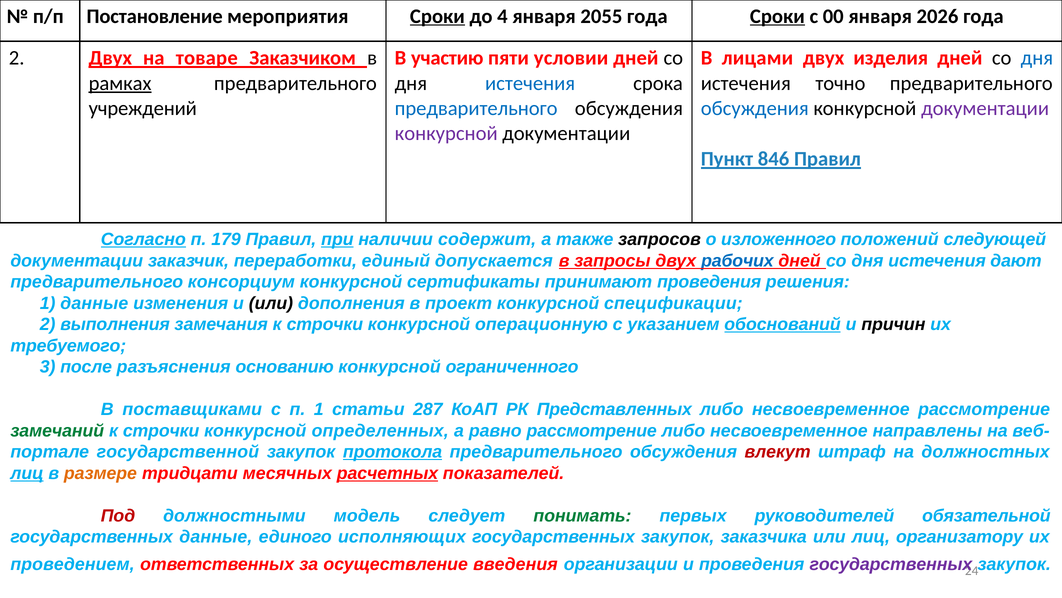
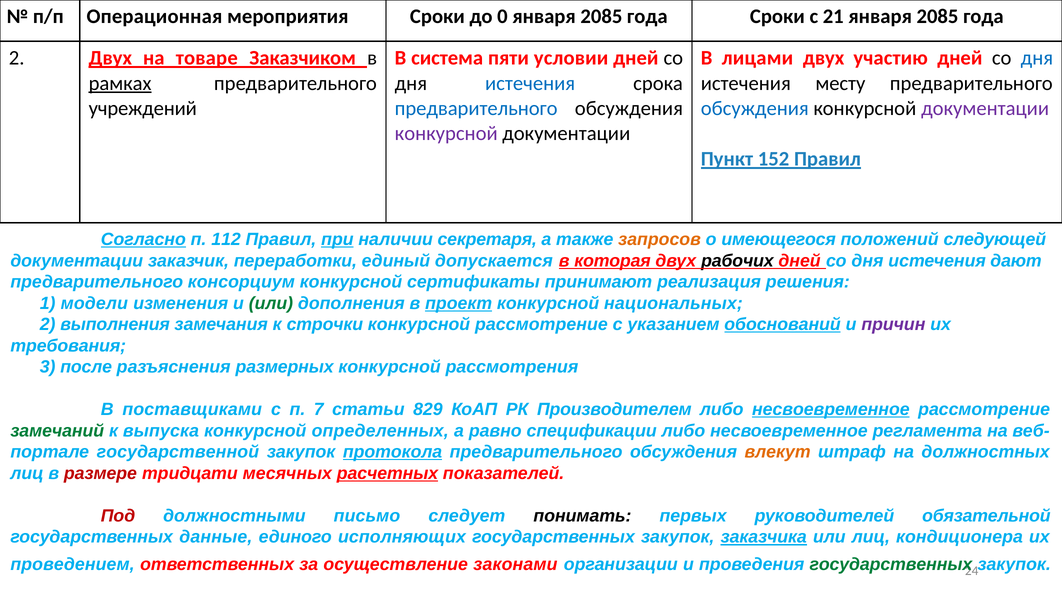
Постановление: Постановление -> Операционная (154, 16)
Сроки underline: present -> none (437, 16)
4: 4 -> 0 (502, 16)
2055: 2055 -> 2085 (601, 16)
Сроки underline: present -> none (777, 16)
00: 00 -> 21 (833, 16)
2026: 2026 -> 2085 (937, 16)
участию: участию -> система (447, 58)
изделия: изделия -> участию (891, 58)
точно: точно -> месту (840, 83)
846: 846 -> 152 (773, 159)
179: 179 -> 112 (226, 239)
содержит: содержит -> секретаря (487, 239)
запросов colour: black -> orange (660, 239)
изложенного: изложенного -> имеющегося (779, 239)
запросы: запросы -> которая (613, 260)
рабочих colour: blue -> black (737, 260)
принимают проведения: проведения -> реализация (709, 282)
1 данные: данные -> модели (94, 303)
или colour: black -> green (271, 303)
проект underline: none -> present (459, 303)
спецификации: спецификации -> национальных (673, 303)
конкурсной операционную: операционную -> рассмотрение (541, 324)
причин colour: black -> purple (893, 324)
требуемого: требуемого -> требования (68, 345)
основанию: основанию -> размерных (285, 367)
ограниченного: ограниченного -> рассмотрения (512, 367)
п 1: 1 -> 7 (319, 409)
287: 287 -> 829 (428, 409)
Представленных: Представленных -> Производителем (614, 409)
несвоевременное underline: none -> present (831, 409)
строчки: строчки -> выпуска (161, 430)
равно рассмотрение: рассмотрение -> спецификации (592, 430)
направлены: направлены -> регламента (927, 430)
влекут colour: red -> orange (778, 452)
лиц underline: present -> none (27, 473)
размере colour: orange -> red (100, 473)
модель: модель -> письмо (367, 515)
понимать colour: green -> black (582, 515)
заказчика underline: none -> present (764, 537)
организатору: организатору -> кондиционера (960, 537)
введения: введения -> законами (515, 564)
государственных colour: purple -> green (891, 564)
